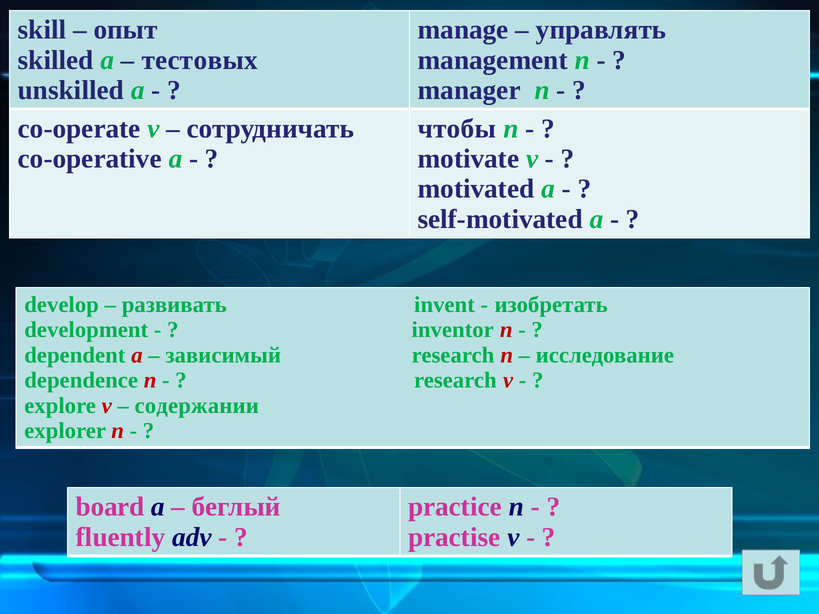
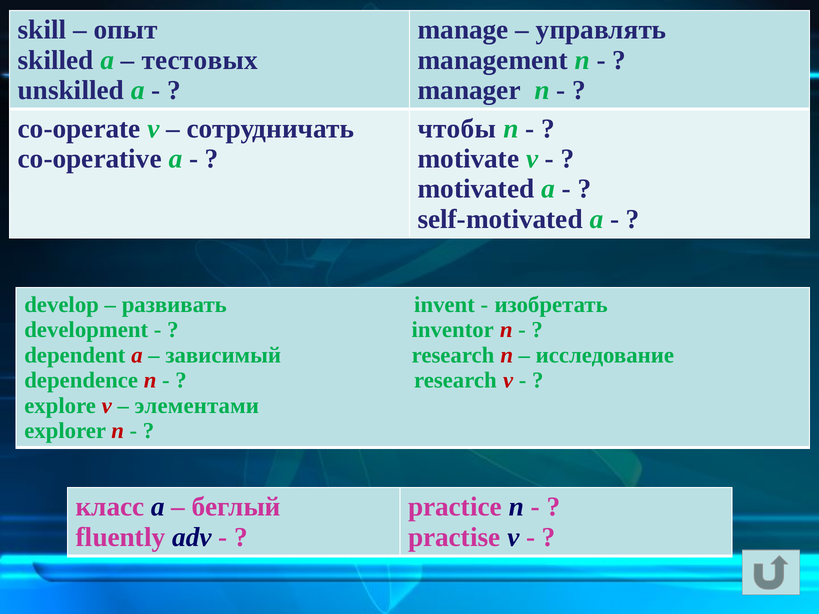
содержании: содержании -> элементами (197, 406)
board: board -> класс (110, 507)
